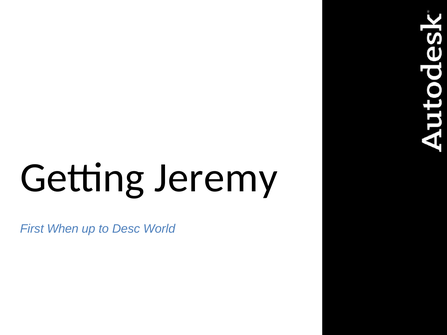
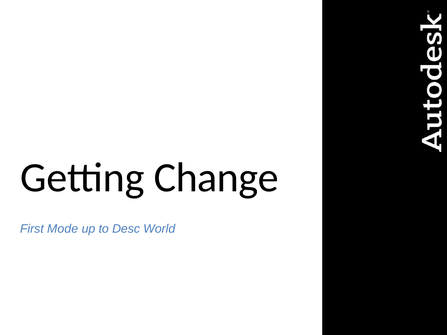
Jeremy: Jeremy -> Change (216, 178)
When: When -> Mode (63, 229)
